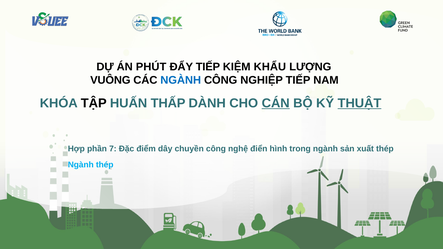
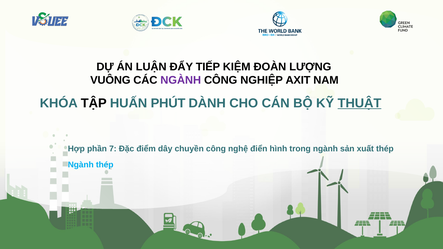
PHÚT: PHÚT -> LUẬN (151, 67)
KHẨU: KHẨU -> ĐOÀN (270, 67)
NGÀNH colour: blue -> purple (181, 80)
NGHIỆP TIẾP: TIẾP -> AXIT (298, 80)
THẤP: THẤP -> PHÚT (168, 103)
CÁN underline: present -> none (276, 103)
